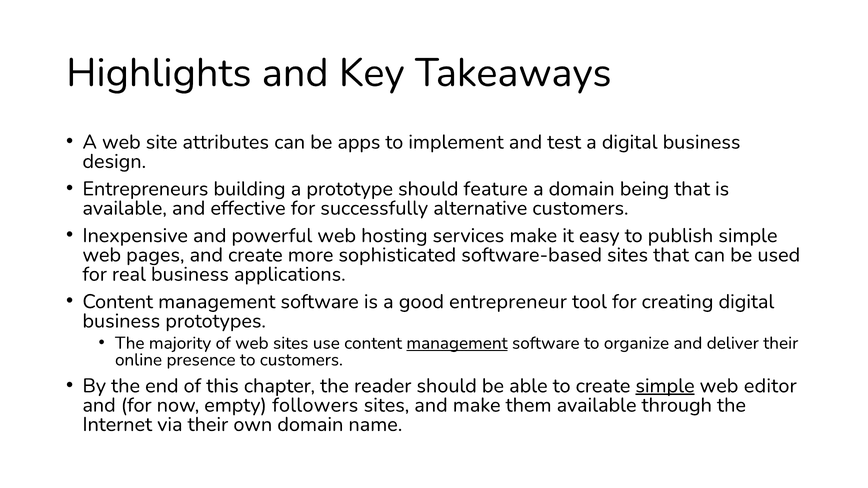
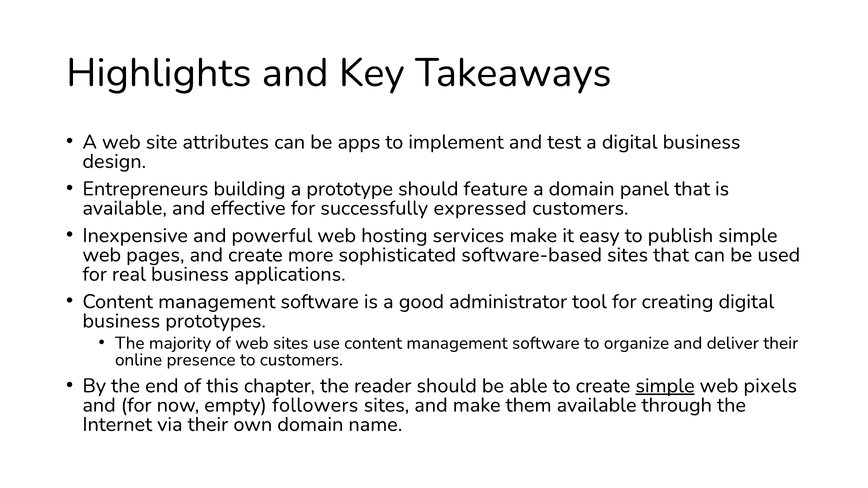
being: being -> panel (644, 189)
alternative: alternative -> expressed (480, 208)
entrepreneur: entrepreneur -> administrator (508, 302)
management underline: present -> none (457, 343)
editor: editor -> pixels (770, 386)
